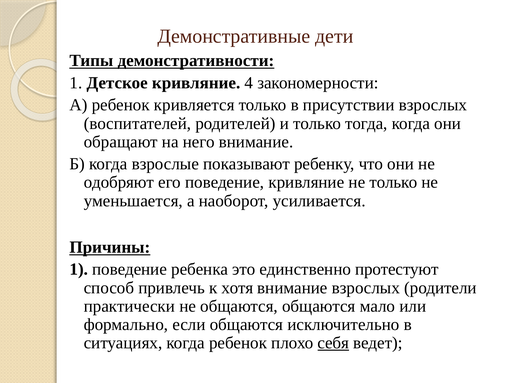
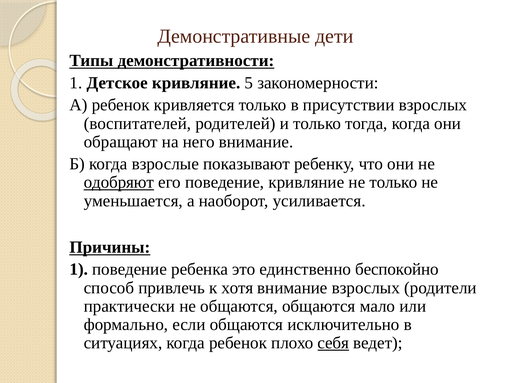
4: 4 -> 5 (249, 83)
одобряют underline: none -> present (119, 182)
протестуют: протестуют -> беспокойно (397, 270)
